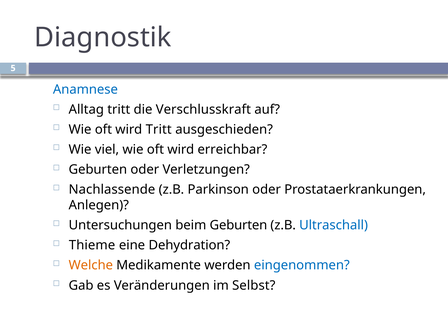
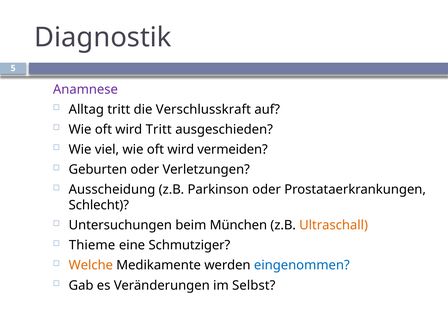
Anamnese colour: blue -> purple (85, 89)
erreichbar: erreichbar -> vermeiden (232, 149)
Nachlassende: Nachlassende -> Ausscheidung (112, 190)
Anlegen: Anlegen -> Schlecht (99, 205)
beim Geburten: Geburten -> München (238, 225)
Ultraschall colour: blue -> orange (334, 225)
Dehydration: Dehydration -> Schmutziger (189, 245)
